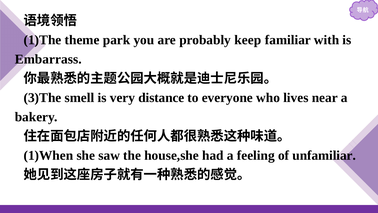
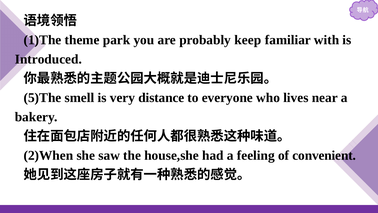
Embarrass: Embarrass -> Introduced (48, 59)
3)The: 3)The -> 5)The (42, 97)
1)When: 1)When -> 2)When (48, 155)
unfamiliar: unfamiliar -> convenient (324, 155)
